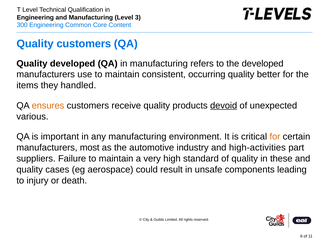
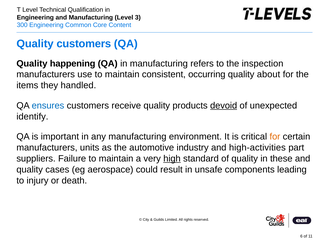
Quality developed: developed -> happening (73, 63)
the developed: developed -> inspection (263, 63)
better: better -> about (269, 74)
ensures colour: orange -> blue (48, 105)
various: various -> identify (32, 116)
most: most -> units (90, 148)
high underline: none -> present (172, 159)
